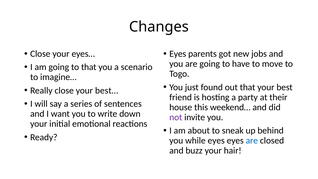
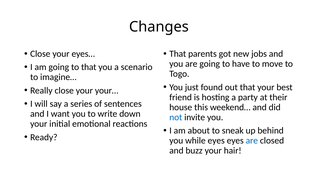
Eyes: Eyes -> That (178, 54)
best…: best… -> your… (107, 90)
not colour: purple -> blue (176, 117)
